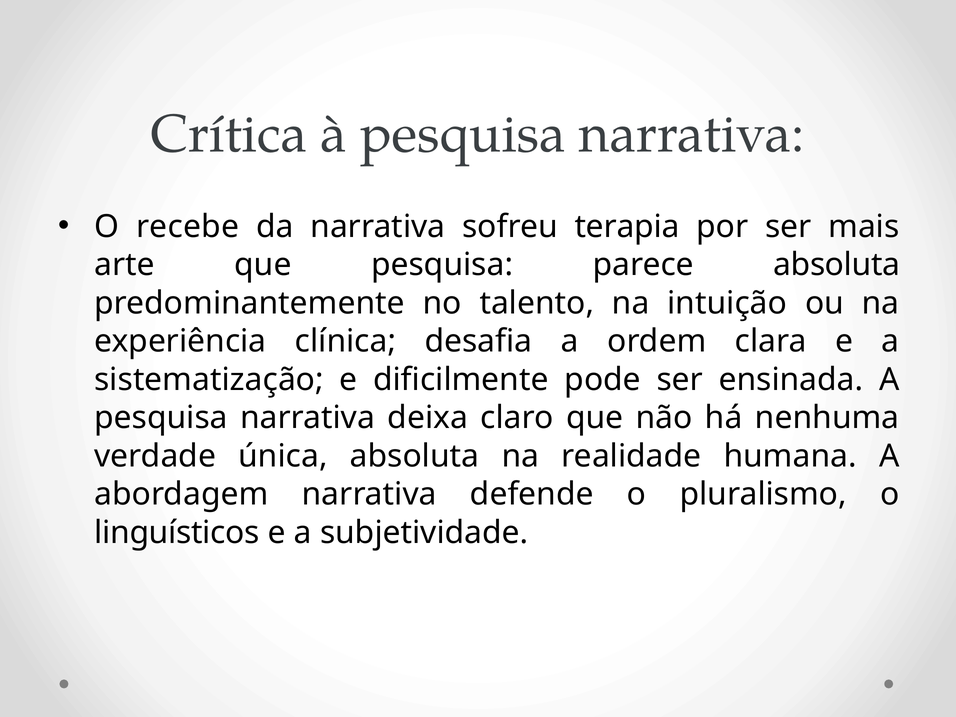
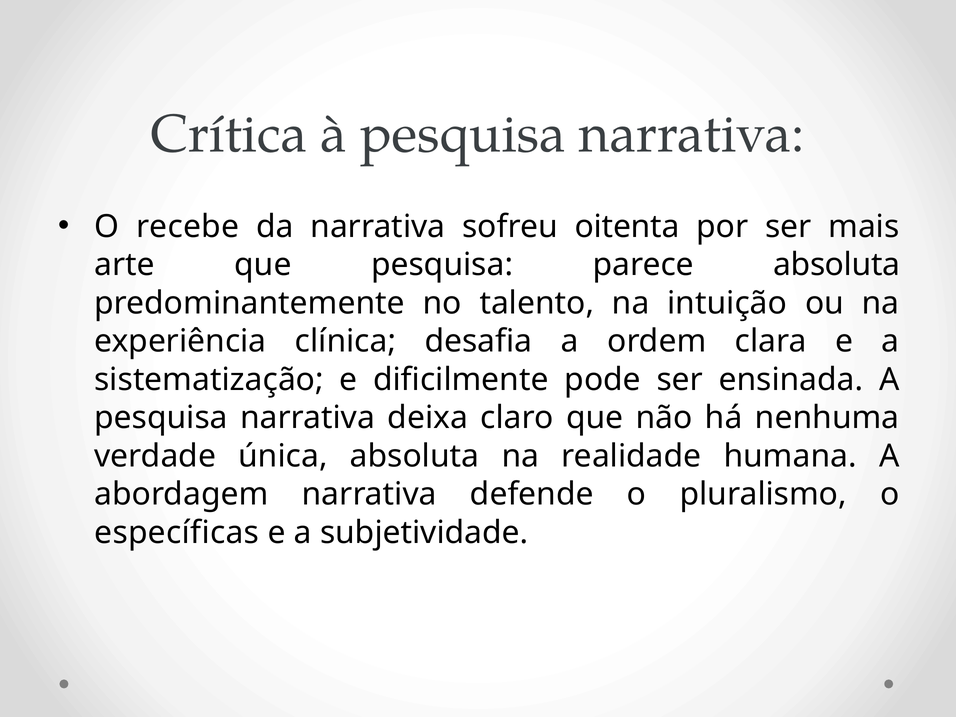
terapia: terapia -> oitenta (627, 227)
linguísticos: linguísticos -> específicas (177, 532)
